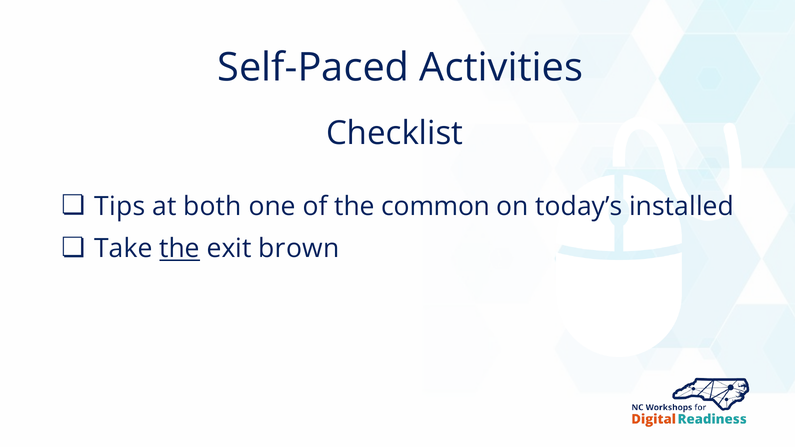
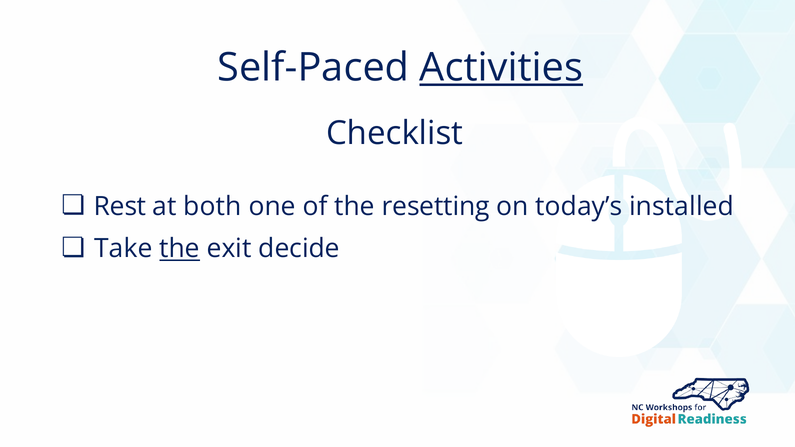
Activities underline: none -> present (501, 68)
Tips: Tips -> Rest (120, 206)
common: common -> resetting (436, 206)
brown: brown -> decide (299, 249)
